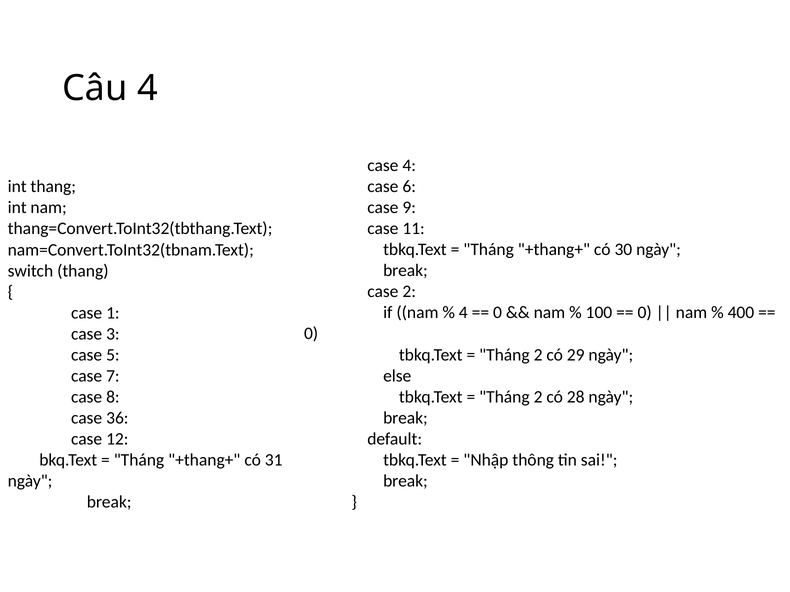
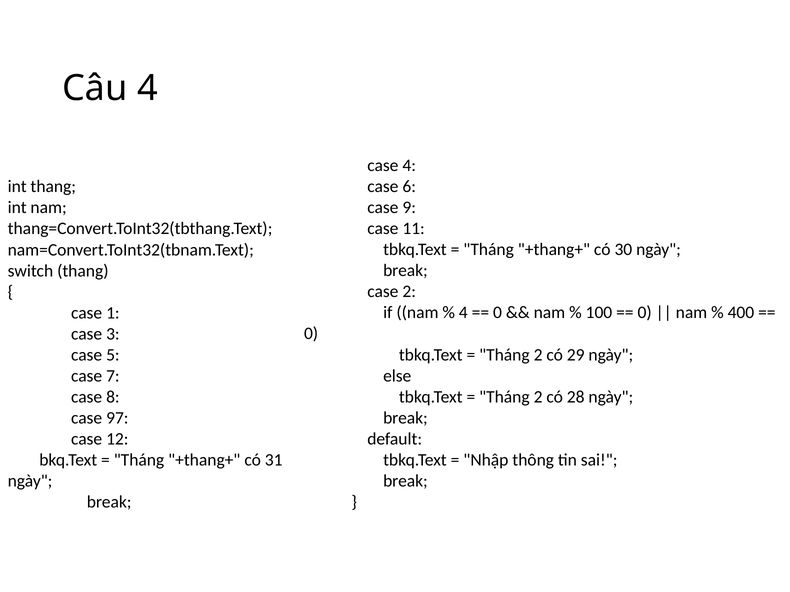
36: 36 -> 97 (117, 418)
